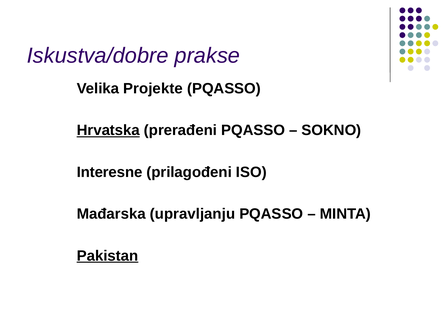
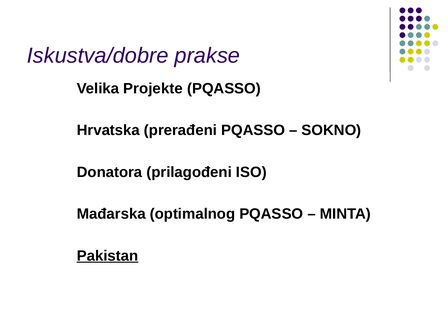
Hrvatska underline: present -> none (108, 130)
Interesne: Interesne -> Donatora (110, 172)
upravljanju: upravljanju -> optimalnog (192, 214)
